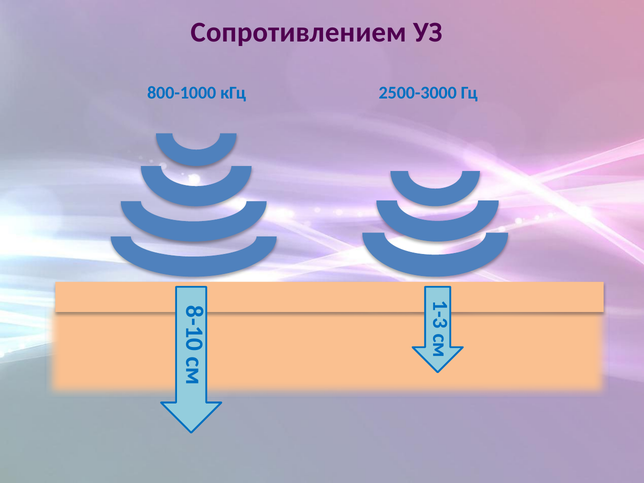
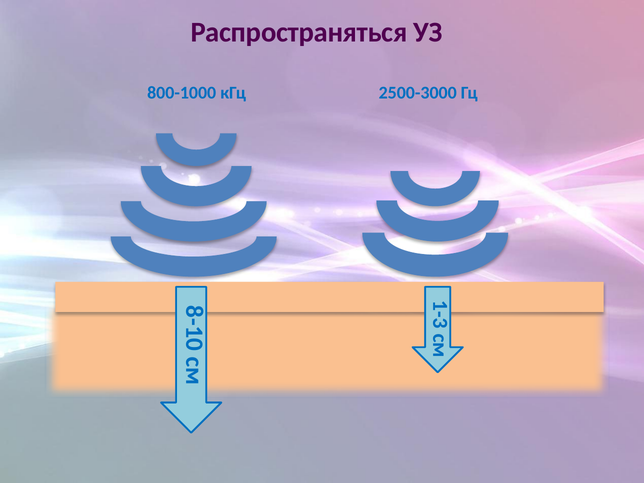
Сопротивлением: Сопротивлением -> Распространяться (299, 32)
